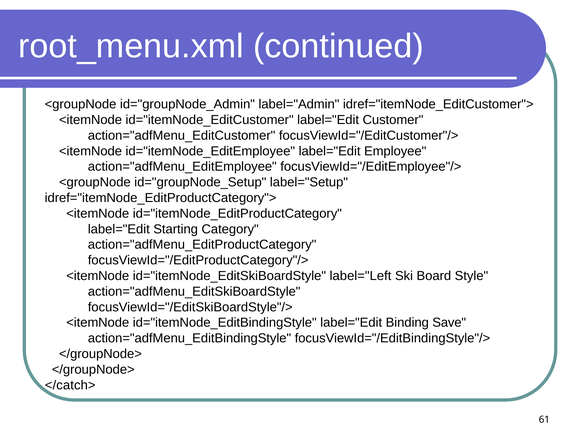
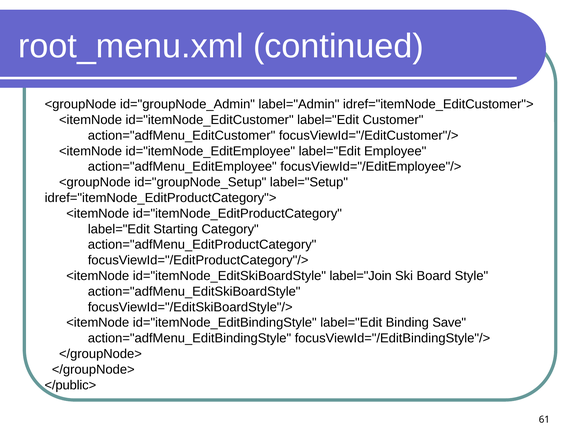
label="Left: label="Left -> label="Join (361, 276)
</catch>: </catch> -> </public> (70, 385)
